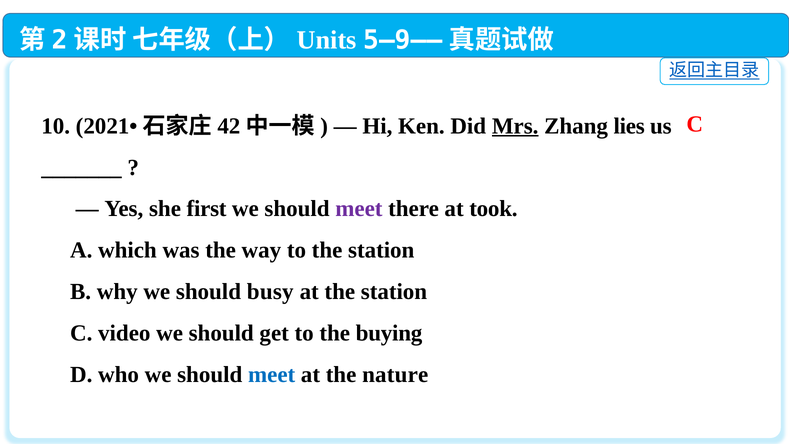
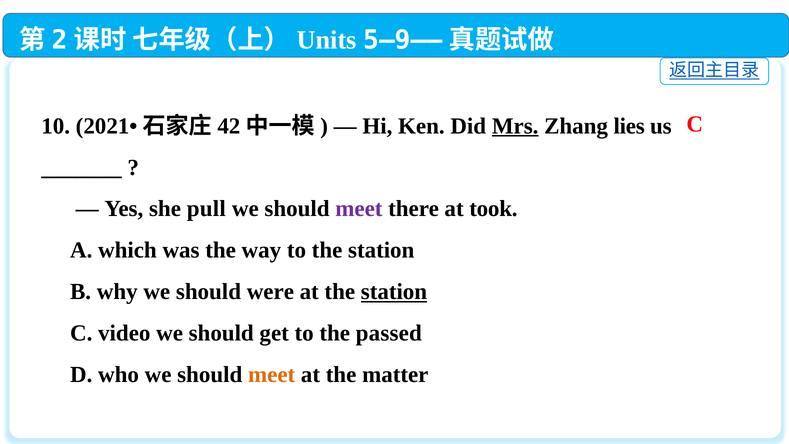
first: first -> pull (206, 209)
busy: busy -> were (270, 292)
station underline: none -> present (394, 292)
buying: buying -> passed (389, 333)
meet colour: blue -> orange (272, 375)
nature: nature -> matter (395, 375)
